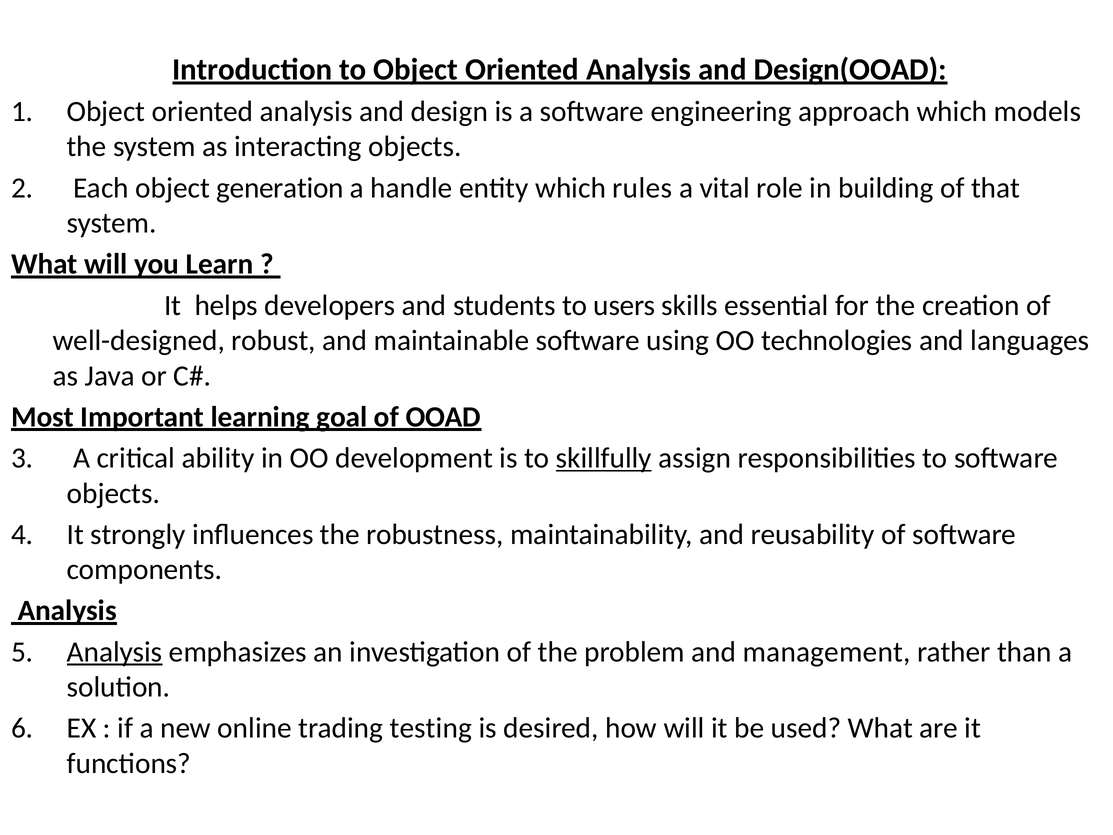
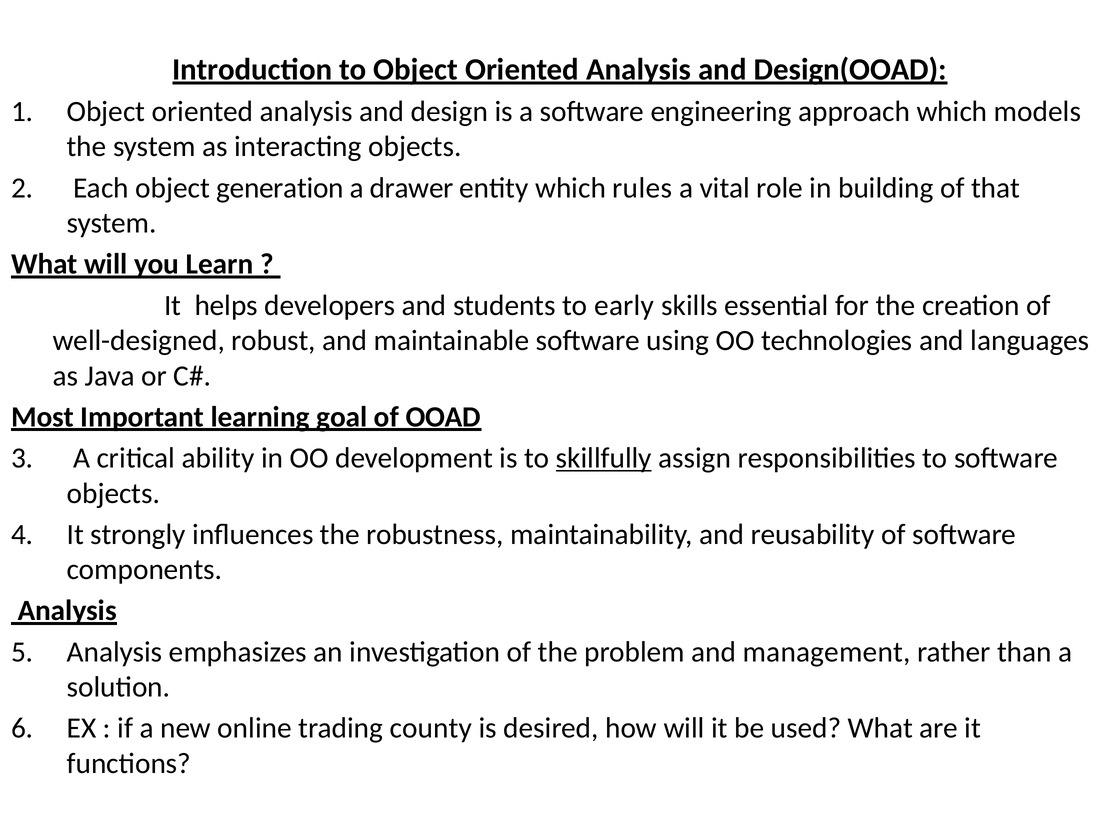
handle: handle -> drawer (412, 188)
users: users -> early (624, 305)
Analysis underline: present -> none (115, 652)
testing: testing -> county (431, 728)
